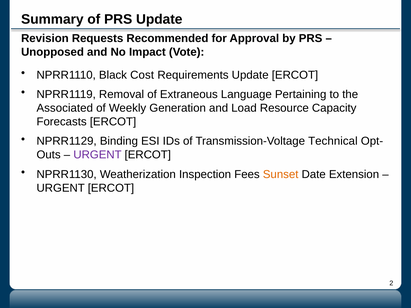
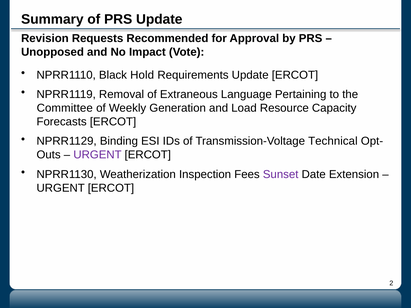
Cost: Cost -> Hold (142, 75)
Associated: Associated -> Committee (65, 108)
Sunset colour: orange -> purple (281, 174)
